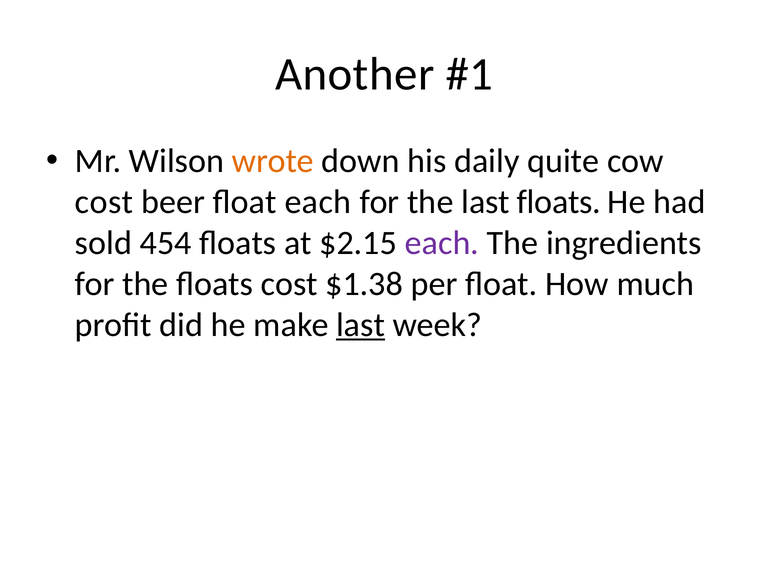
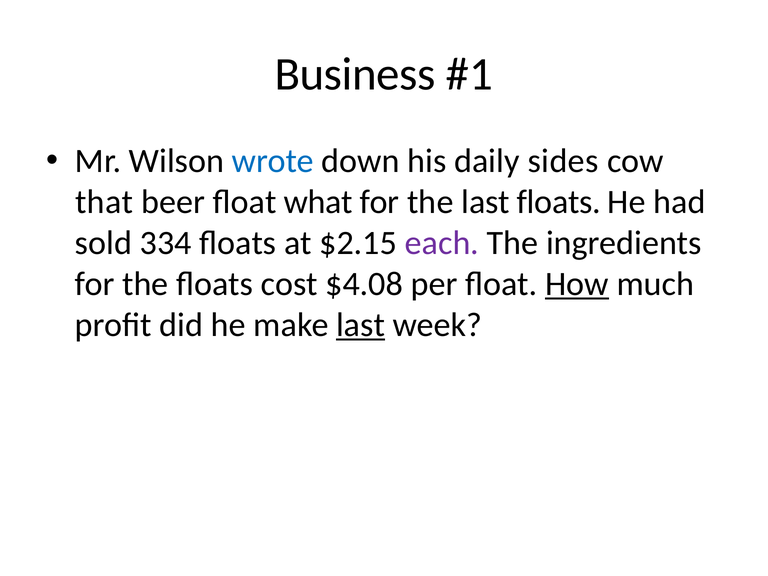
Another: Another -> Business (355, 74)
wrote colour: orange -> blue (273, 161)
quite: quite -> sides (563, 161)
cost: cost -> that (104, 202)
float each: each -> what (318, 202)
454: 454 -> 334 (166, 243)
$1.38: $1.38 -> $4.08 (364, 284)
How underline: none -> present (577, 284)
